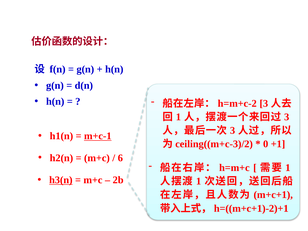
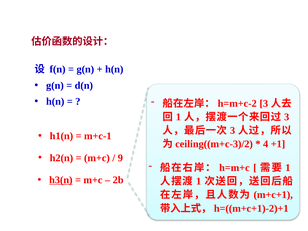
m+c-1 underline: present -> none (98, 136)
0: 0 -> 4 (266, 144)
6: 6 -> 9 (120, 158)
